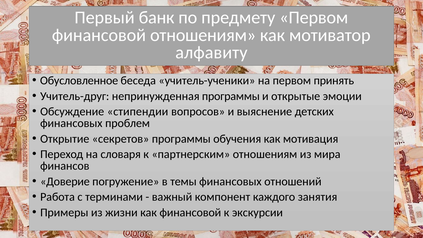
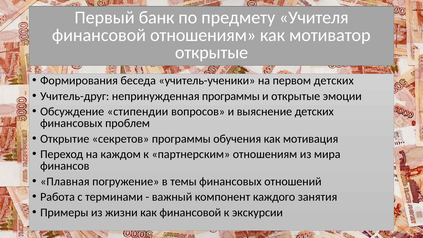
предмету Первом: Первом -> Учителя (314, 18)
алфавиту: алфавиту -> открытые (212, 53)
Обусловленное: Обусловленное -> Формирования (79, 81)
первом принять: принять -> детских (334, 81)
словаря: словаря -> каждом (121, 154)
Доверие: Доверие -> Плавная (65, 181)
